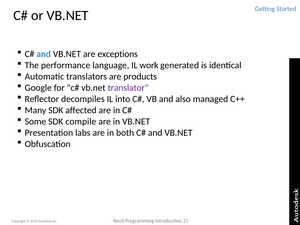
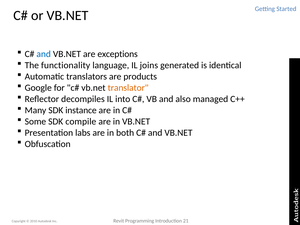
performance: performance -> functionality (66, 65)
work: work -> joins (149, 65)
translator colour: purple -> orange (128, 88)
affected: affected -> instance (81, 110)
